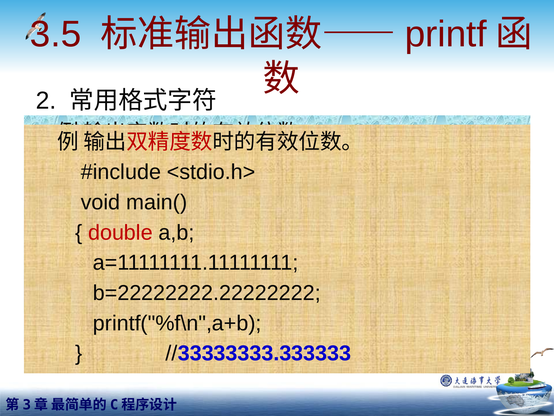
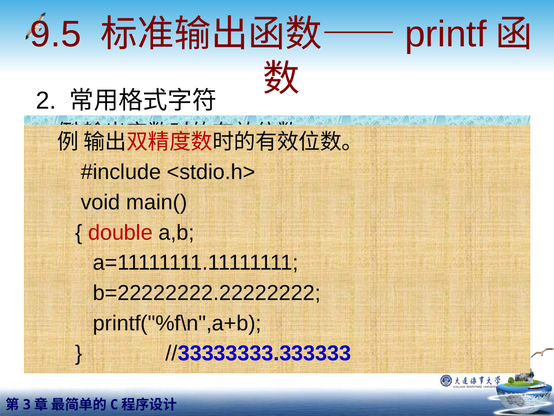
3.5: 3.5 -> 9.5 (56, 34)
